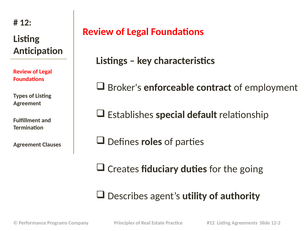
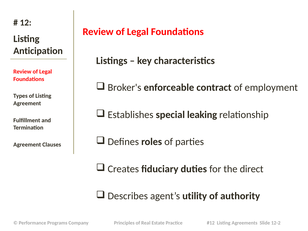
default: default -> leaking (202, 115)
going: going -> direct (252, 169)
